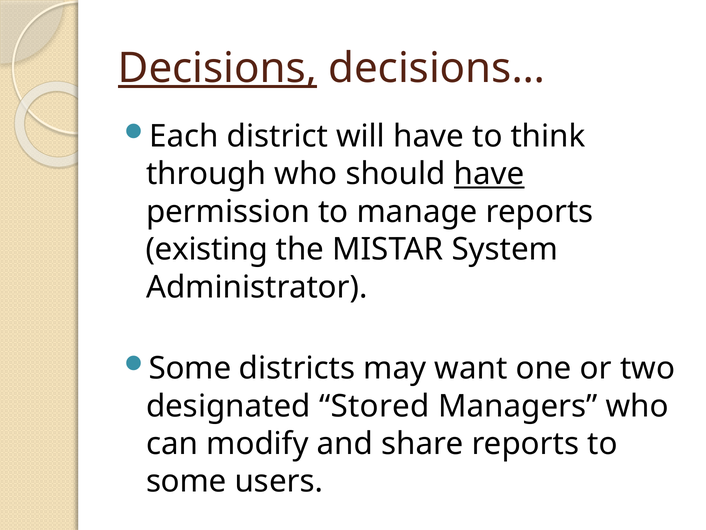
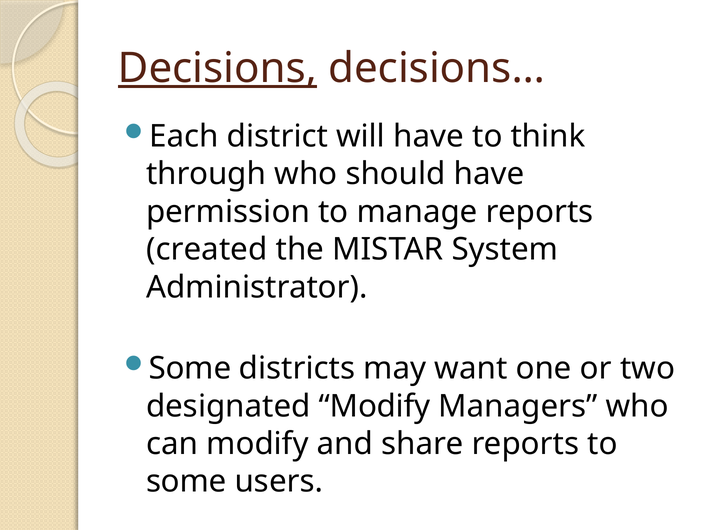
have underline: present -> none (489, 174)
existing: existing -> created (207, 249)
designated Stored: Stored -> Modify (375, 406)
